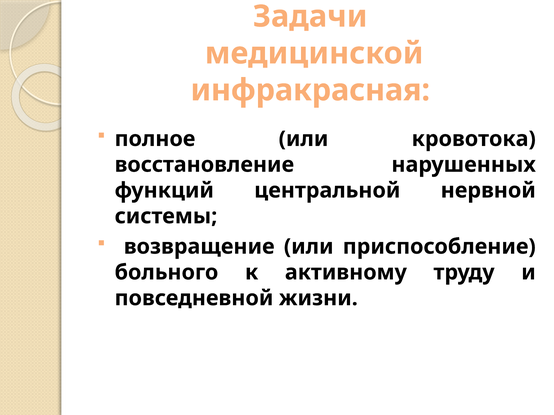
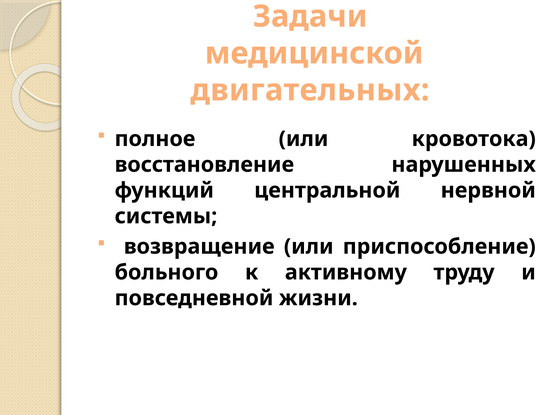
инфракрасная: инфракрасная -> двигательных (310, 90)
